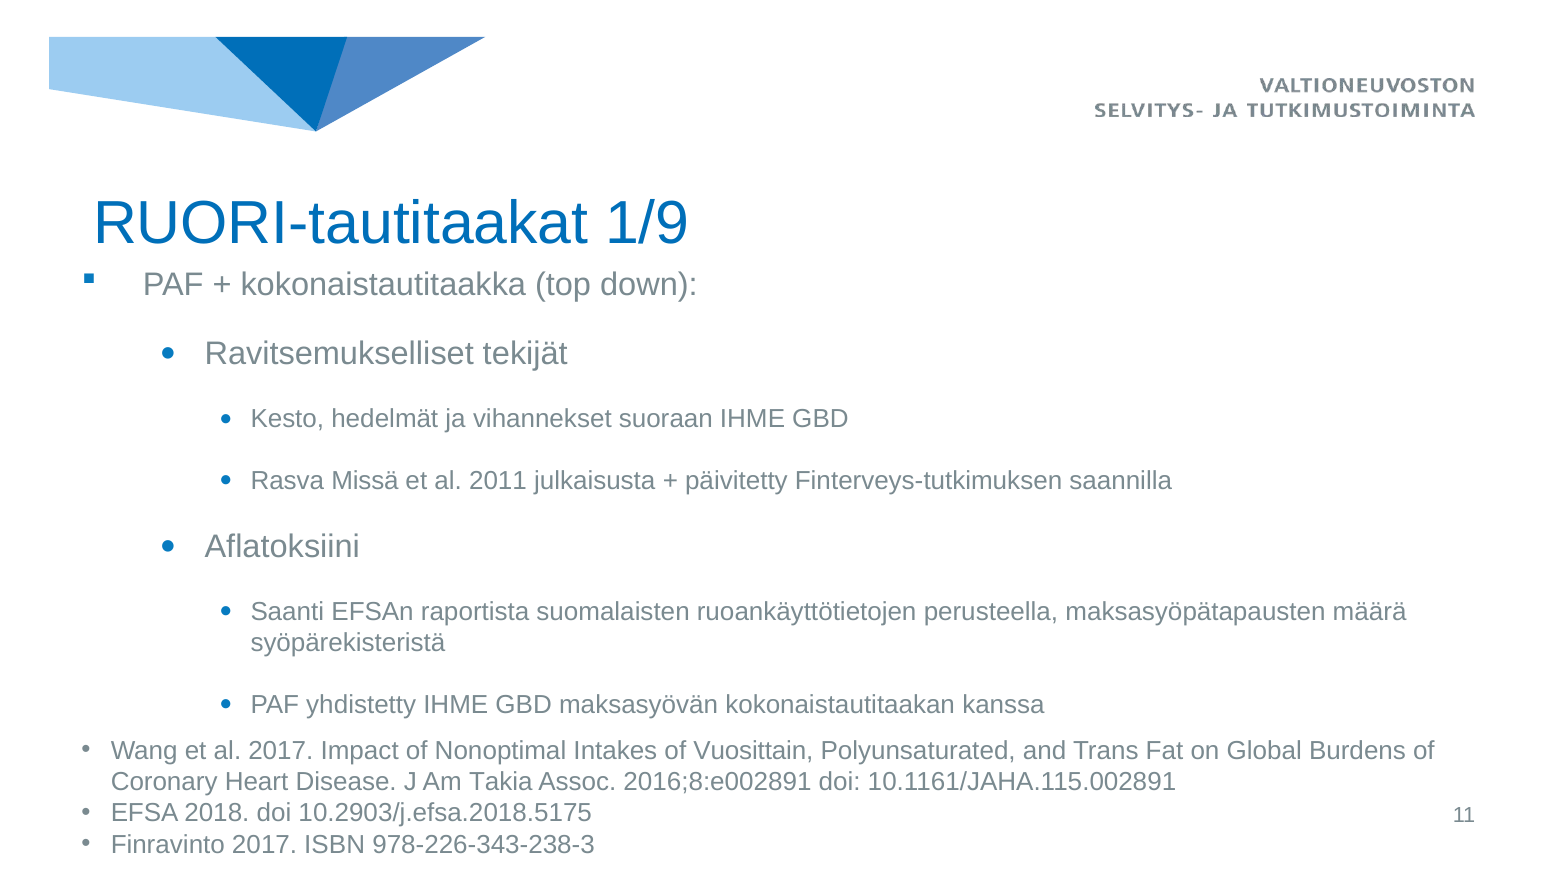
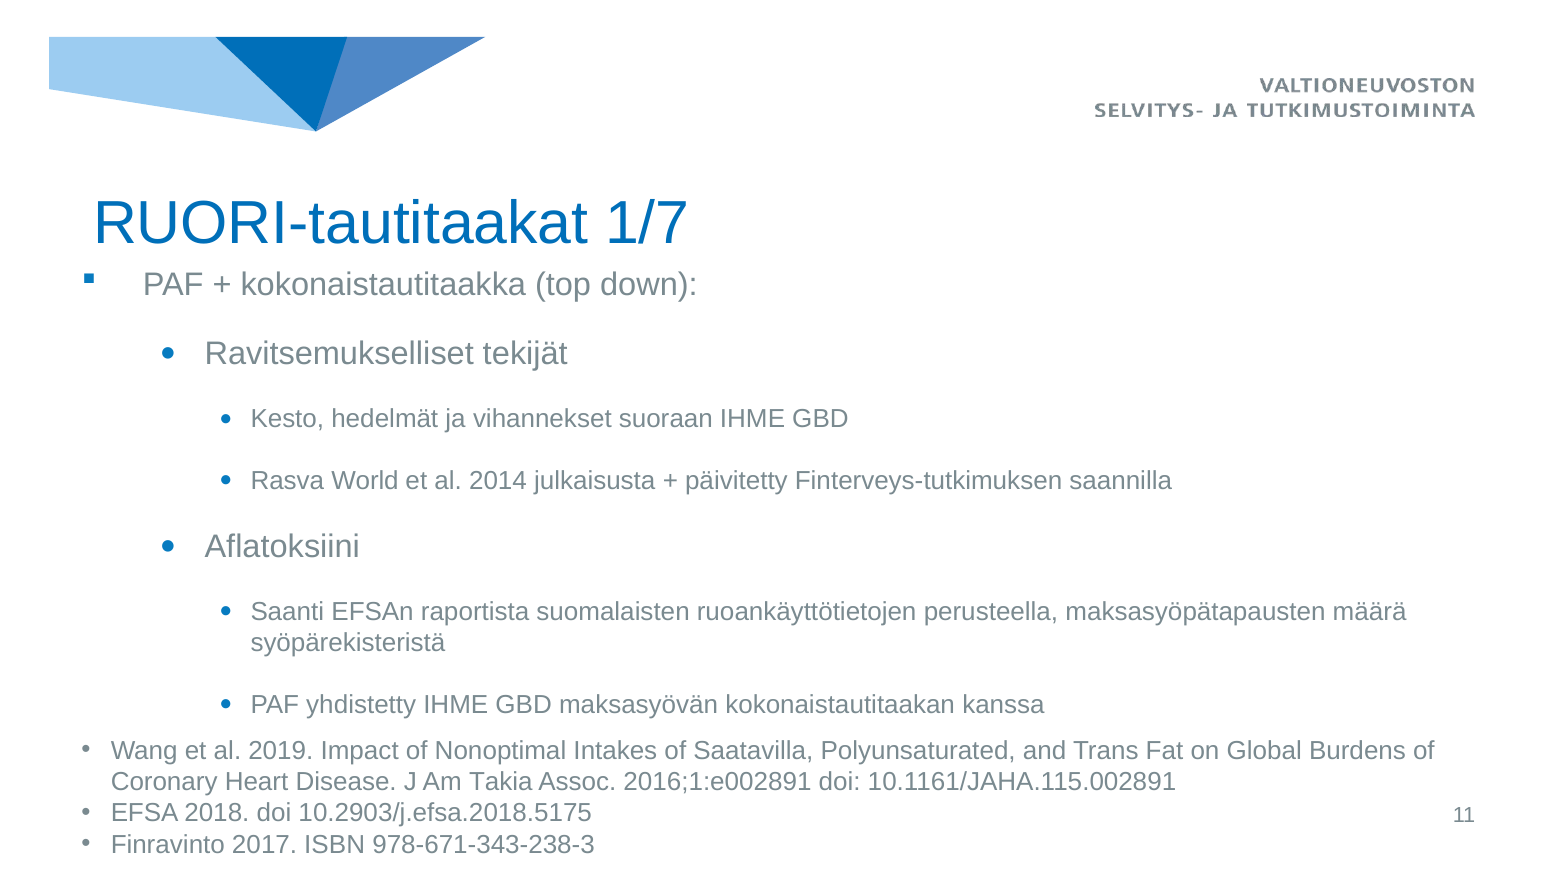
1/9: 1/9 -> 1/7 (647, 223)
Missä: Missä -> World (365, 481)
2011: 2011 -> 2014 (498, 481)
al 2017: 2017 -> 2019 (281, 751)
Vuosittain: Vuosittain -> Saatavilla (753, 751)
2016;8:e002891: 2016;8:e002891 -> 2016;1:e002891 (717, 782)
978-226-343-238-3: 978-226-343-238-3 -> 978-671-343-238-3 (484, 845)
